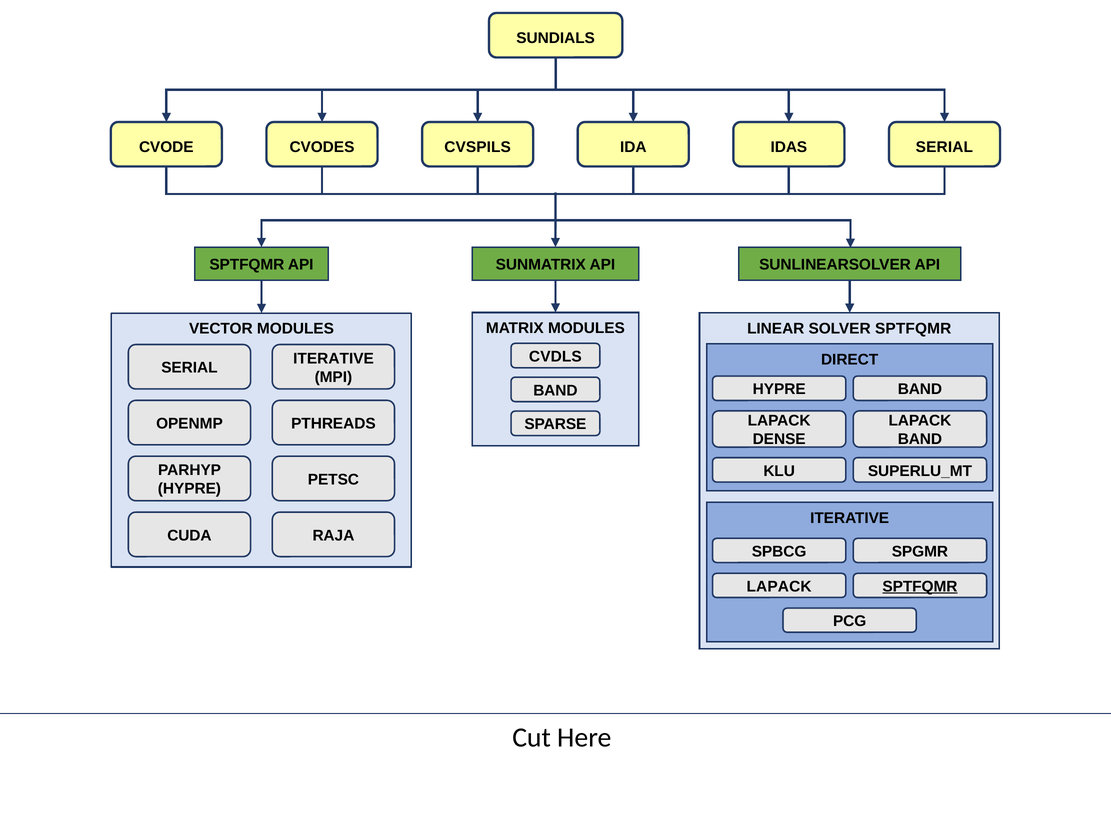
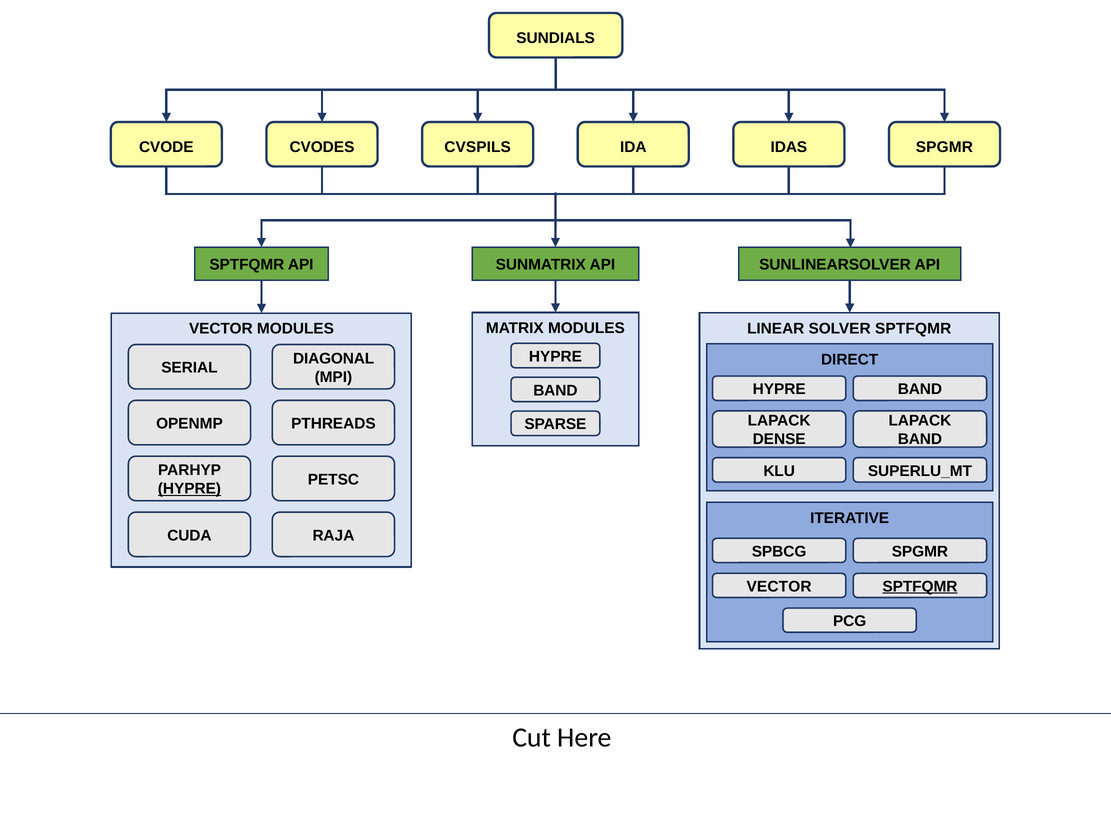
IDAS SERIAL: SERIAL -> SPGMR (944, 147)
CVDLS: CVDLS -> HYPRE (555, 356)
ITERATIVE: ITERATIVE -> DIAGONAL (334, 358)
HYPRE underline: none -> present (189, 488)
LAPACK: LAPACK -> VECTOR (779, 586)
